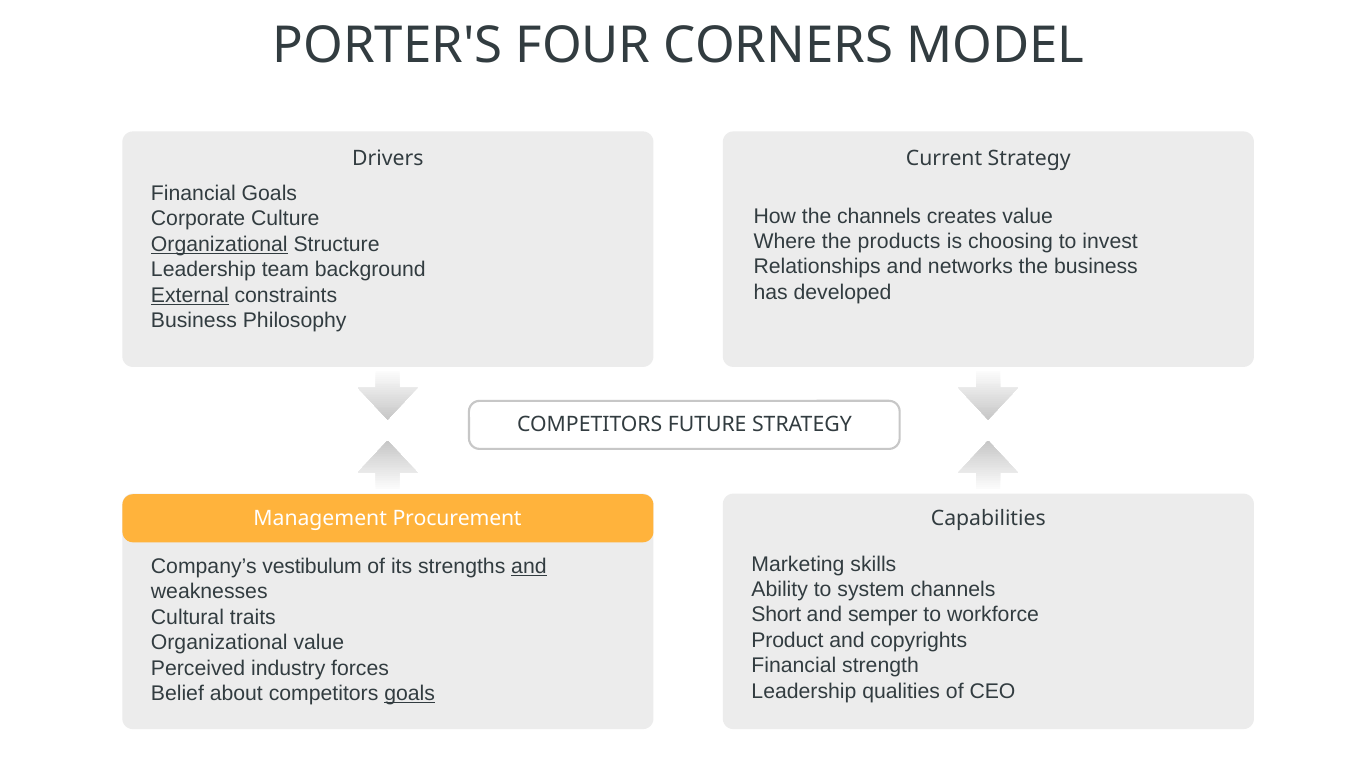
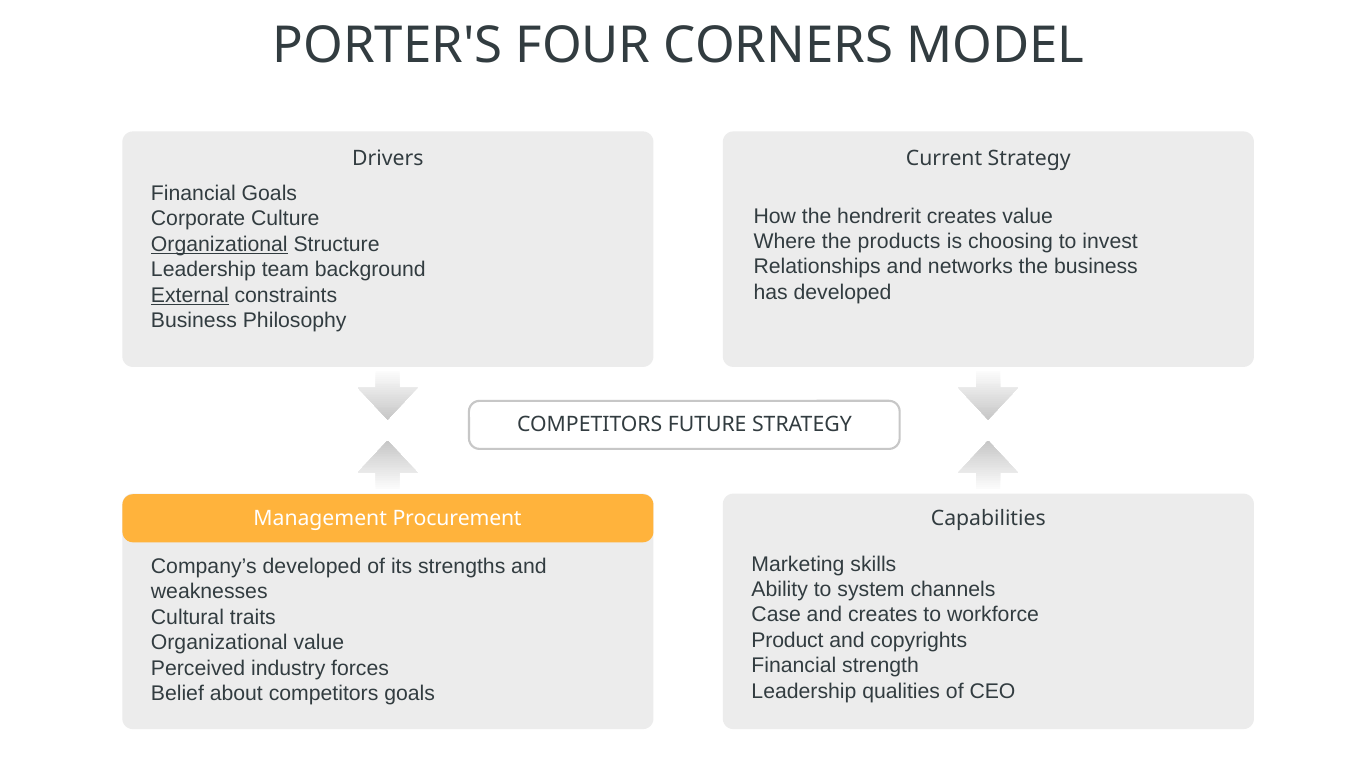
the channels: channels -> hendrerit (879, 216)
Company’s vestibulum: vestibulum -> developed (312, 566)
and underline: present -> none (529, 566)
Short: Short -> Case (776, 615)
and semper: semper -> creates (883, 615)
goals underline: present -> none (410, 693)
